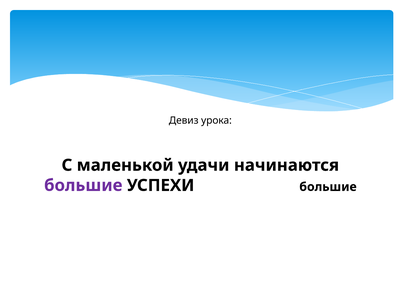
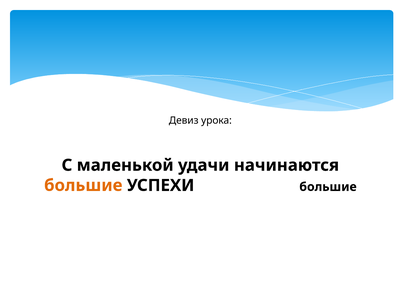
большие colour: purple -> orange (83, 186)
